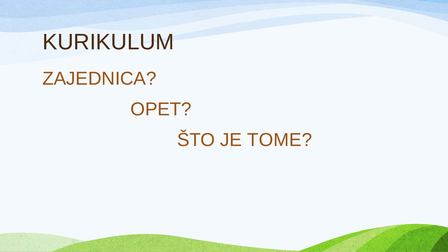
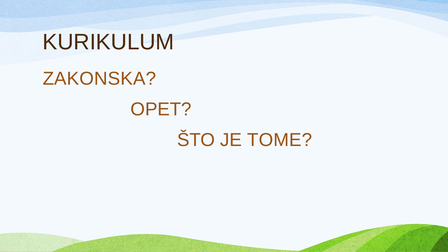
ZAJEDNICA: ZAJEDNICA -> ZAKONSKA (99, 79)
